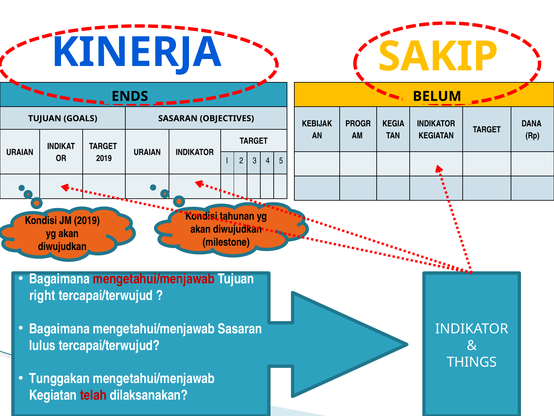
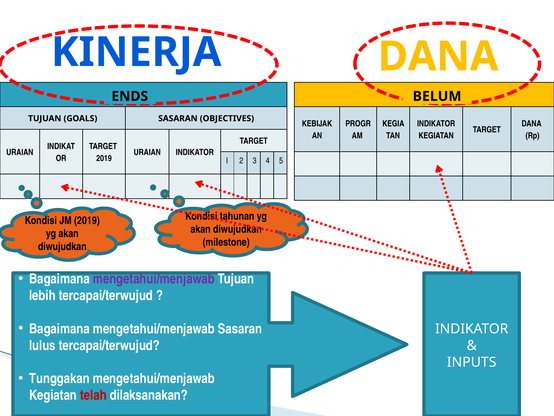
KINERJA SAKIP: SAKIP -> DANA (438, 57)
mengetahui/menjawab colour: red -> purple (154, 279)
right: right -> lebih (42, 295)
THINGS: THINGS -> INPUTS (472, 362)
